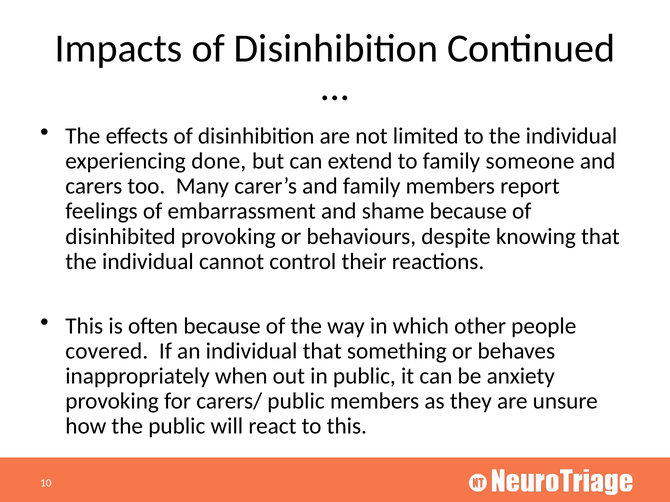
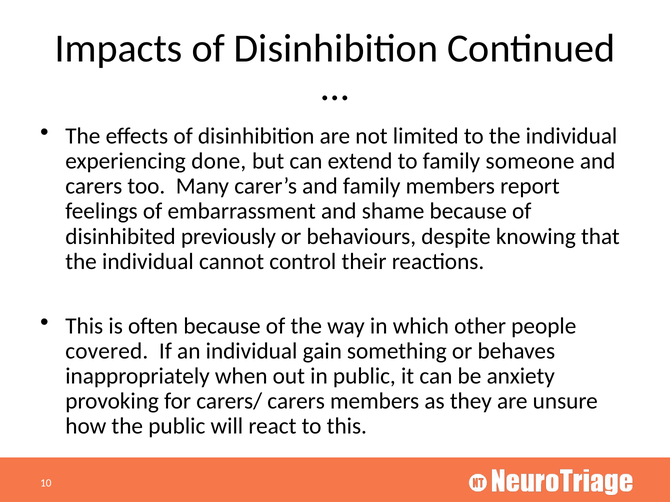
disinhibited provoking: provoking -> previously (228, 237)
individual that: that -> gain (322, 351)
carers/ public: public -> carers (296, 401)
